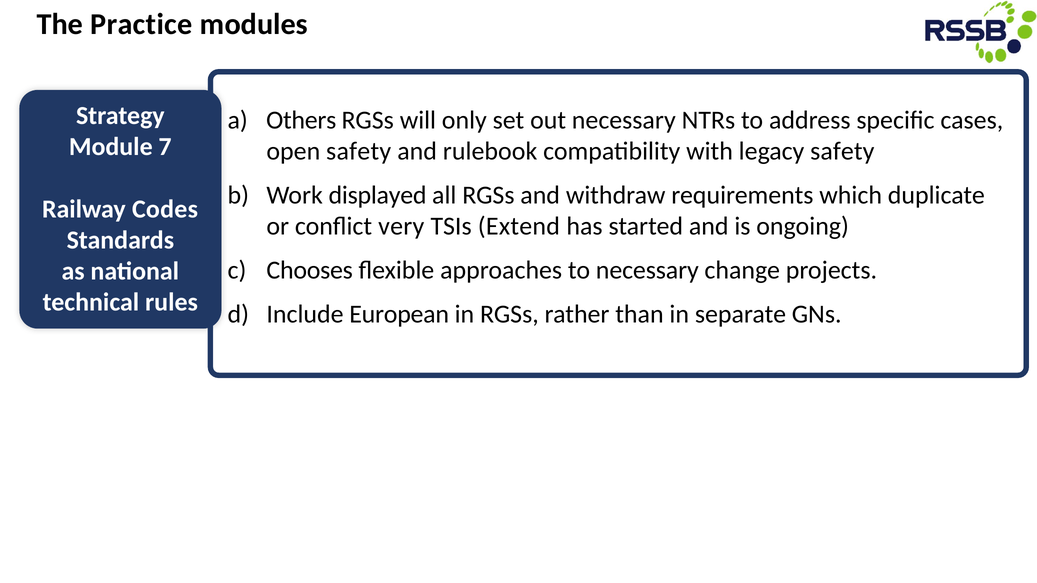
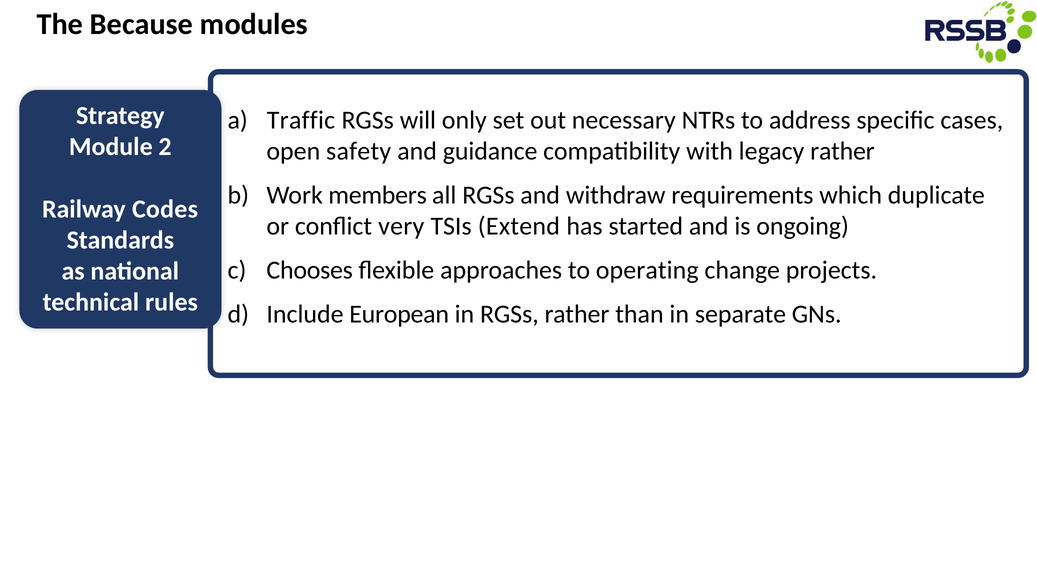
Practice: Practice -> Because (142, 24)
Others: Others -> Traffic (301, 120)
7: 7 -> 2 (165, 147)
rulebook: rulebook -> guidance (490, 151)
legacy safety: safety -> rather (843, 151)
displayed: displayed -> members (378, 195)
to necessary: necessary -> operating (647, 271)
